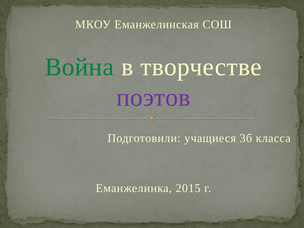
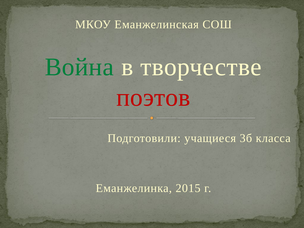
поэтов colour: purple -> red (153, 97)
